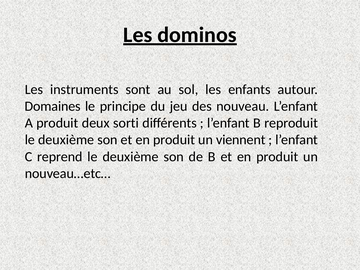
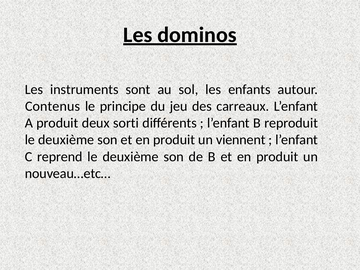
Domaines: Domaines -> Contenus (53, 106)
nouveau: nouveau -> carreaux (243, 106)
